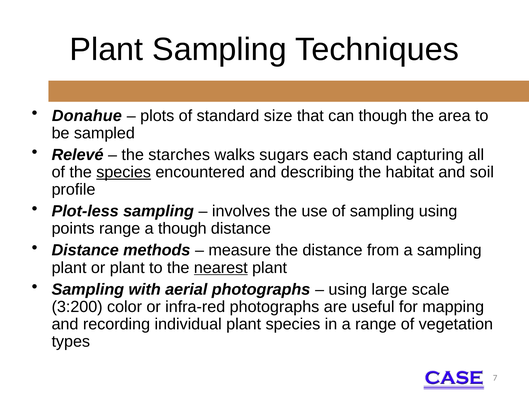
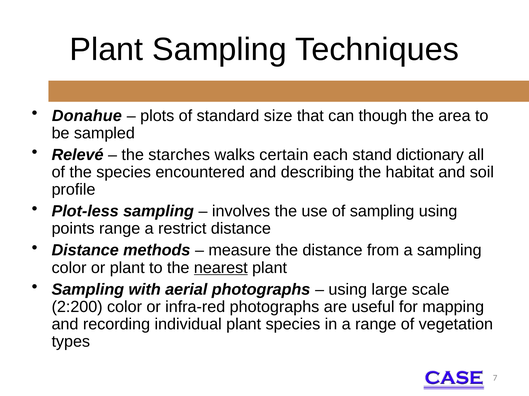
sugars: sugars -> certain (284, 155)
capturing: capturing -> dictionary (430, 155)
species underline: present -> none (124, 173)
a though: though -> restrict (182, 229)
plant: plant -> color (69, 268)
3:200: 3:200 -> 2:200 (77, 307)
